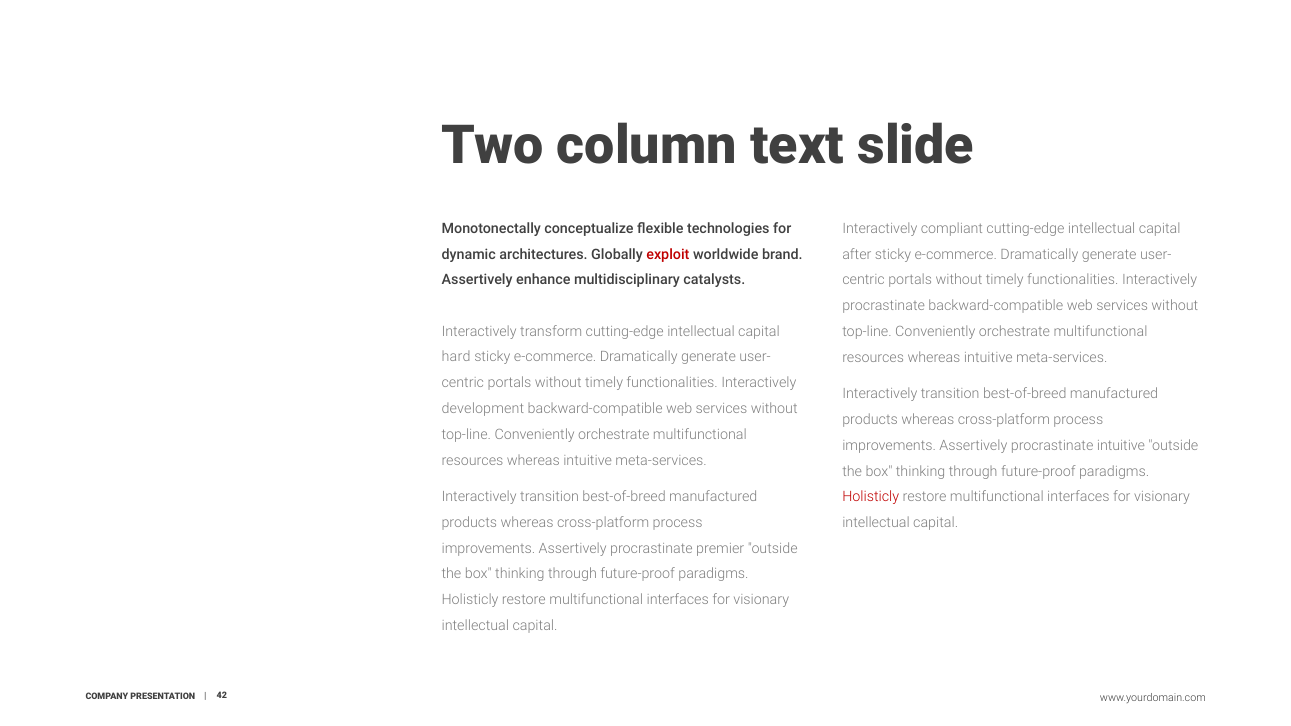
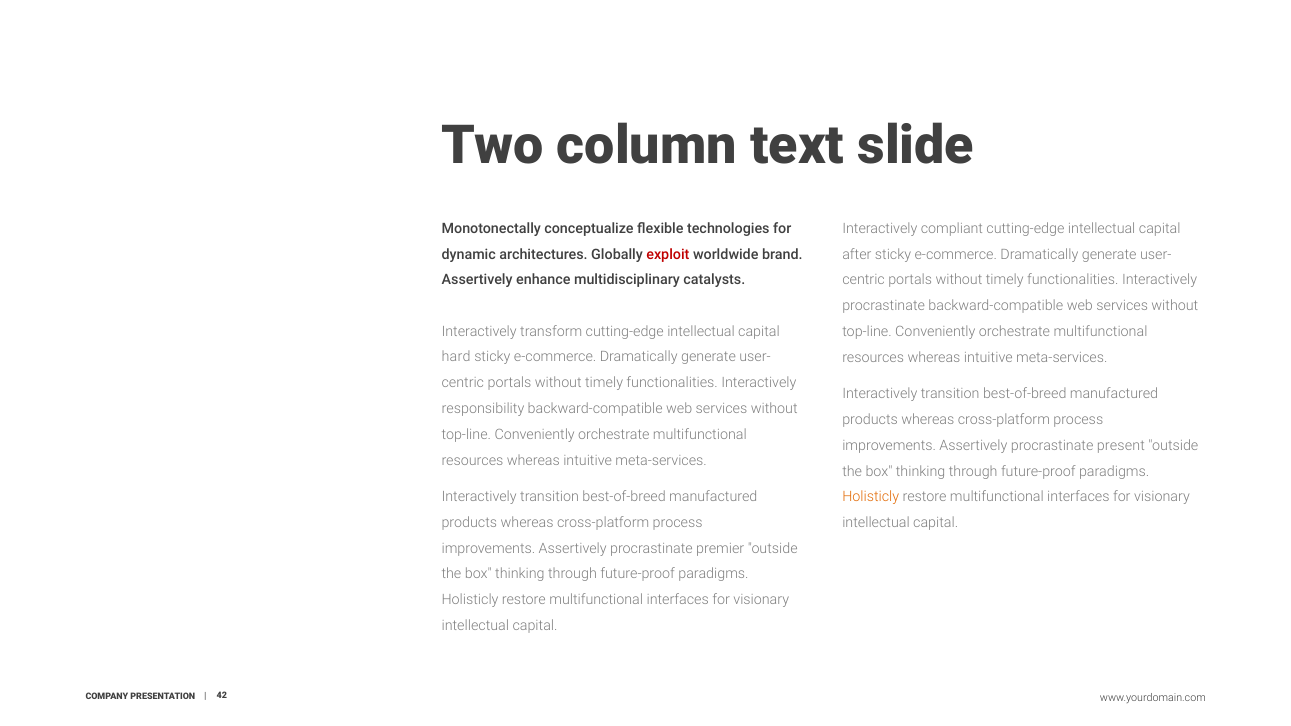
development: development -> responsibility (483, 409)
procrastinate intuitive: intuitive -> present (1121, 446)
Holisticly colour: red -> orange (871, 497)
